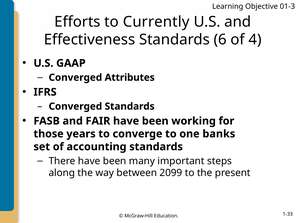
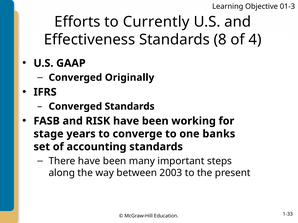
6: 6 -> 8 (220, 40)
Attributes: Attributes -> Originally (130, 78)
FAIR: FAIR -> RISK (98, 121)
those: those -> stage (49, 134)
2099: 2099 -> 2003 (171, 173)
